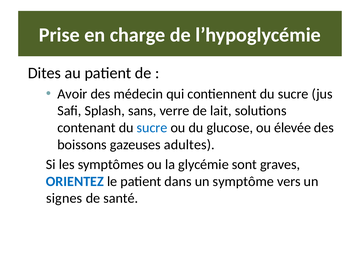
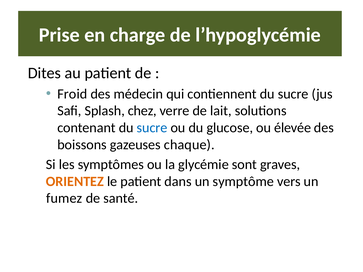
Avoir: Avoir -> Froid (72, 94)
sans: sans -> chez (142, 111)
adultes: adultes -> chaque (189, 145)
ORIENTEZ colour: blue -> orange (75, 182)
signes: signes -> fumez (64, 198)
